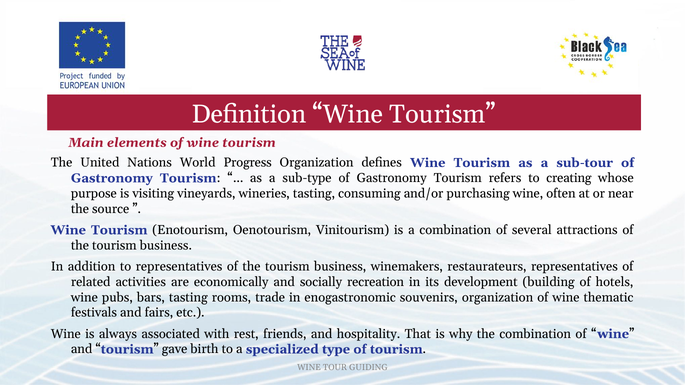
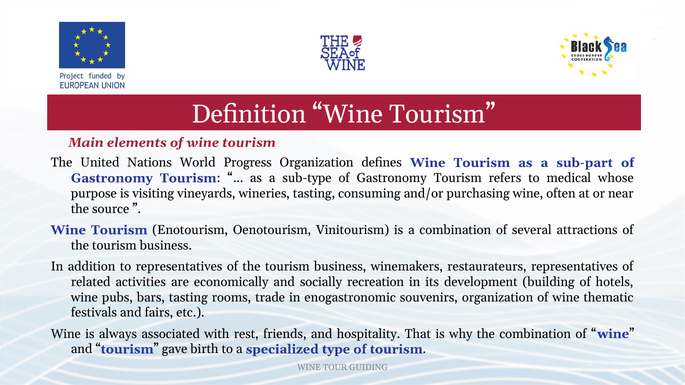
sub-tour: sub-tour -> sub-part (585, 163)
creating: creating -> medical (569, 178)
